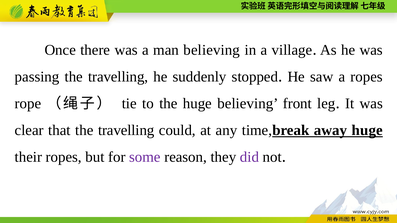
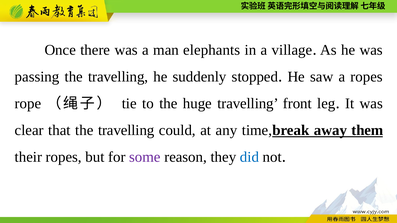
man believing: believing -> elephants (212, 50)
huge believing: believing -> travelling (248, 104)
away huge: huge -> them (367, 130)
did colour: purple -> blue (249, 157)
